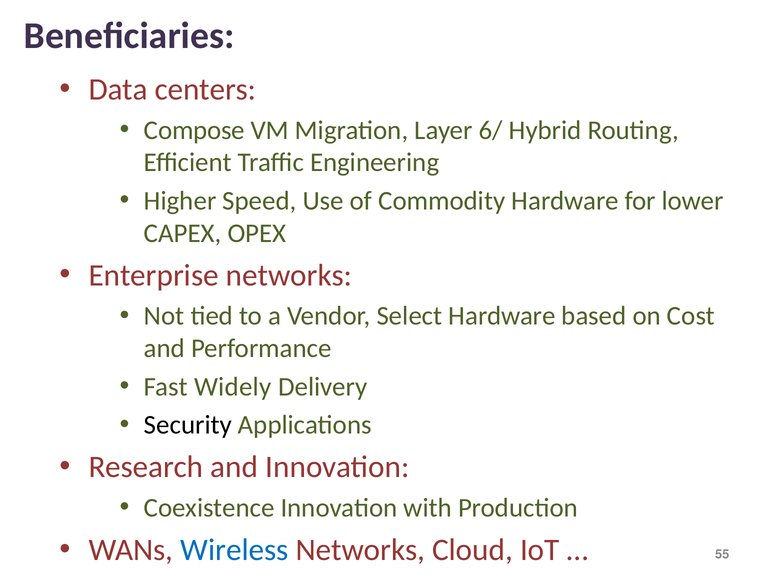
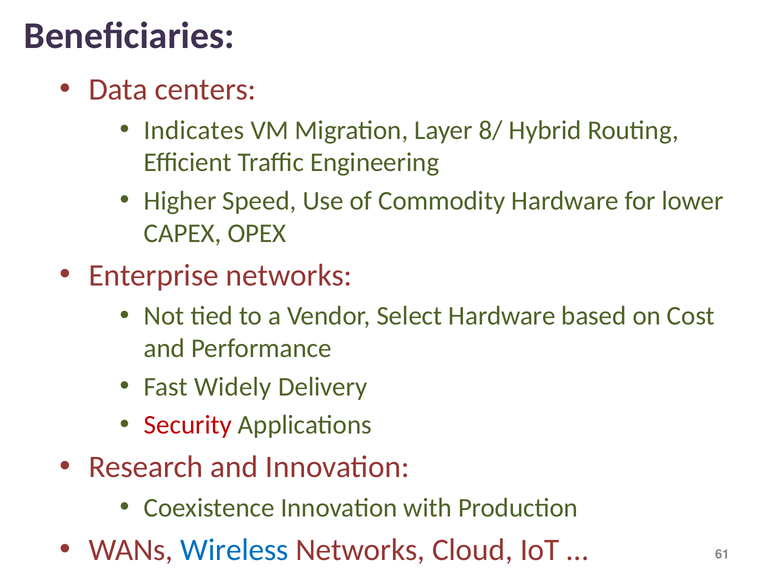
Compose: Compose -> Indicates (194, 130)
6/: 6/ -> 8/ (491, 130)
Security colour: black -> red (188, 425)
55: 55 -> 61 (722, 554)
